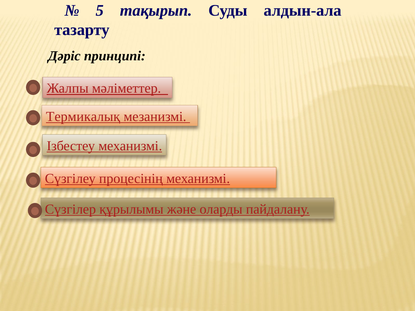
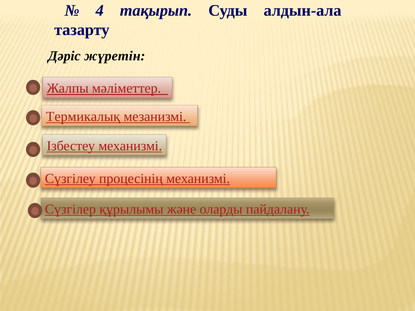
5: 5 -> 4 (100, 10)
принципі: принципі -> жүретін (115, 56)
